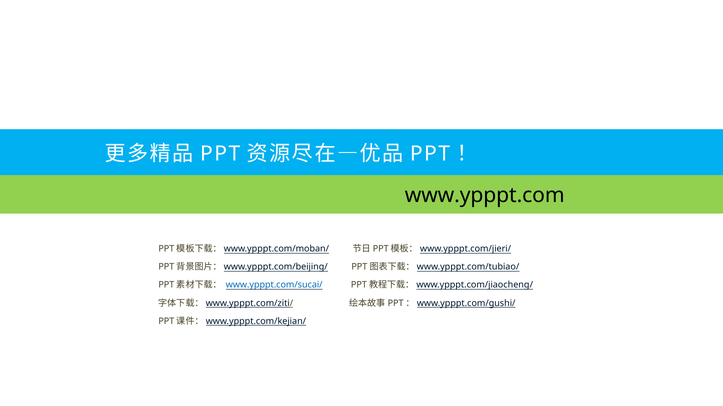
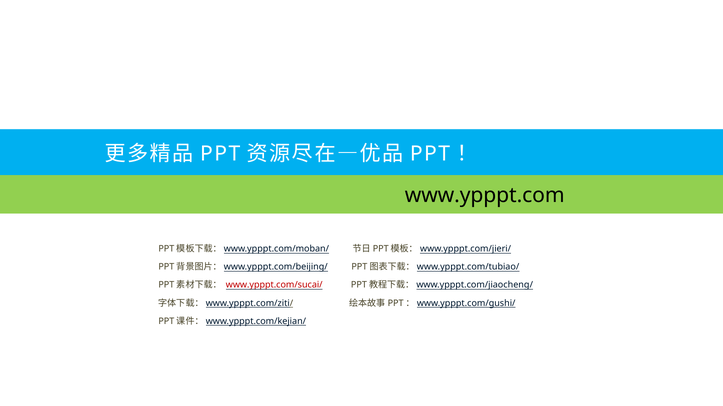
www.ypppt.com/sucai/ colour: blue -> red (274, 285)
